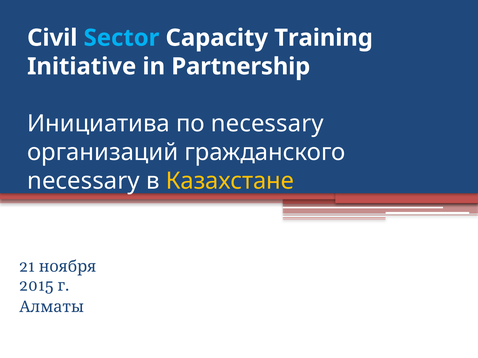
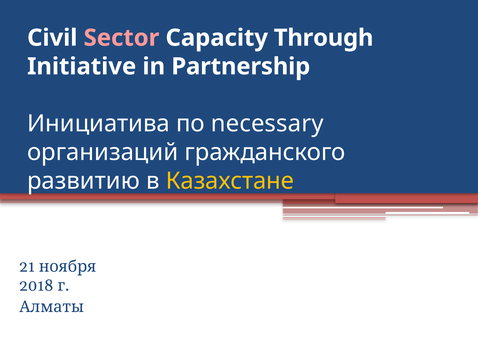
Sector colour: light blue -> pink (121, 38)
Training: Training -> Through (324, 38)
necessary: necessary -> развитию (83, 181)
2015: 2015 -> 2018 (37, 286)
